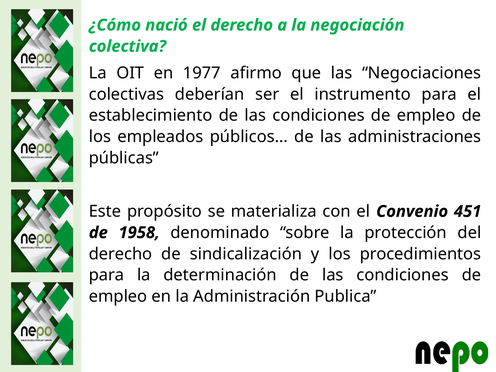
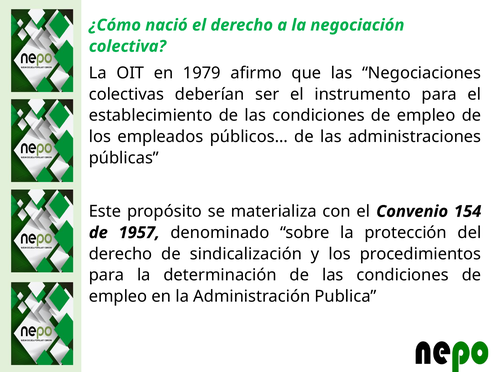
1977: 1977 -> 1979 (202, 73)
451: 451 -> 154 (468, 211)
1958: 1958 -> 1957 (139, 233)
